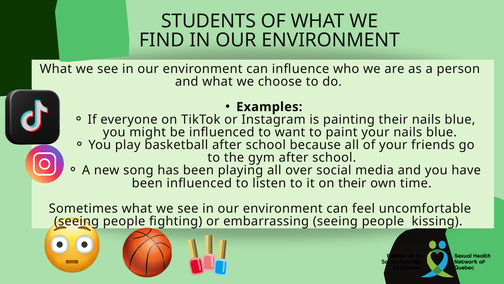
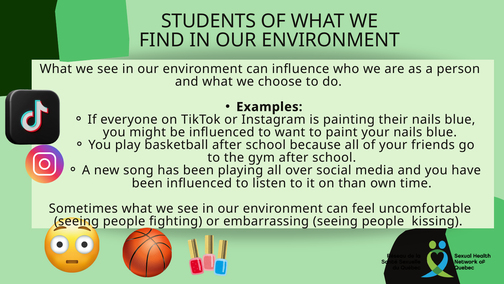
on their: their -> than (352, 183)
